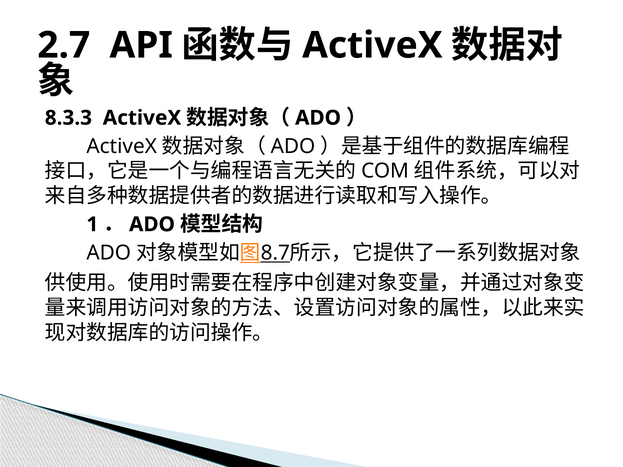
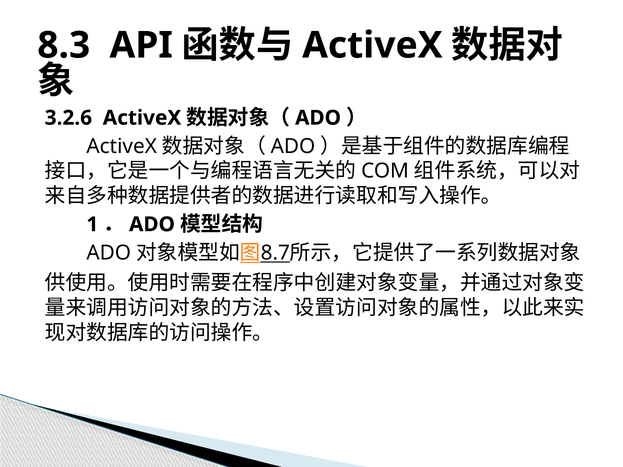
2.7: 2.7 -> 8.3 (64, 45)
8.3.3: 8.3.3 -> 3.2.6 (68, 118)
